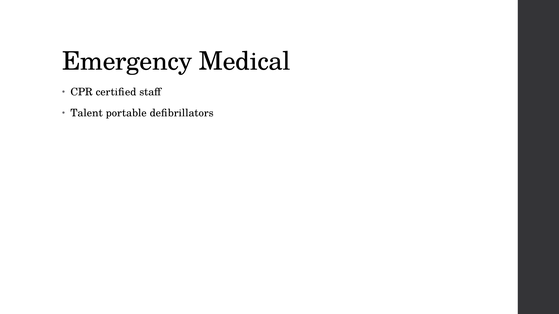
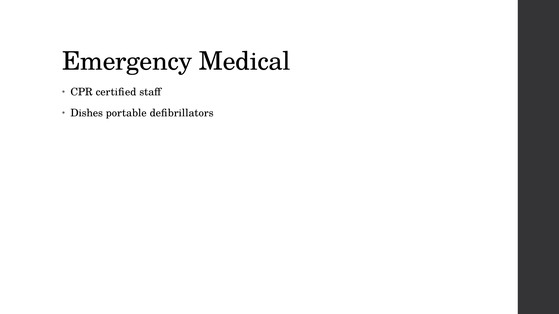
Talent: Talent -> Dishes (87, 113)
